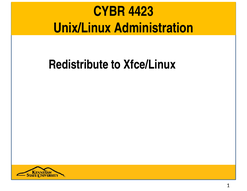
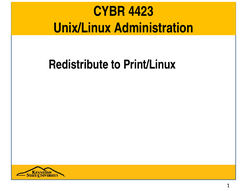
Xfce/Linux: Xfce/Linux -> Print/Linux (150, 64)
